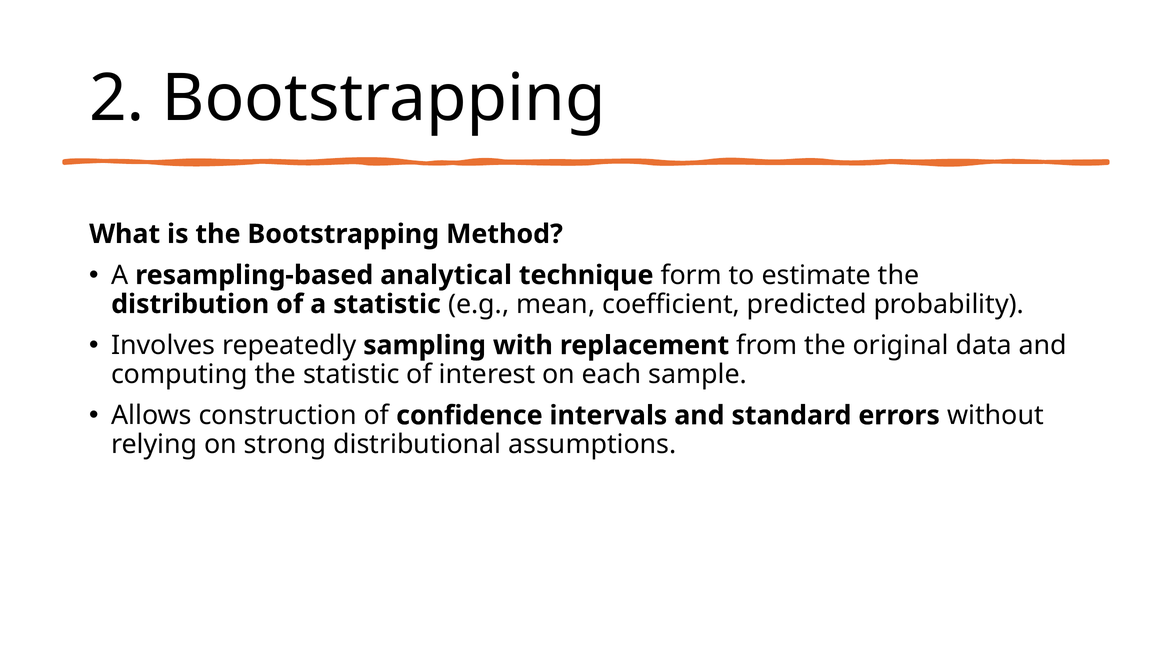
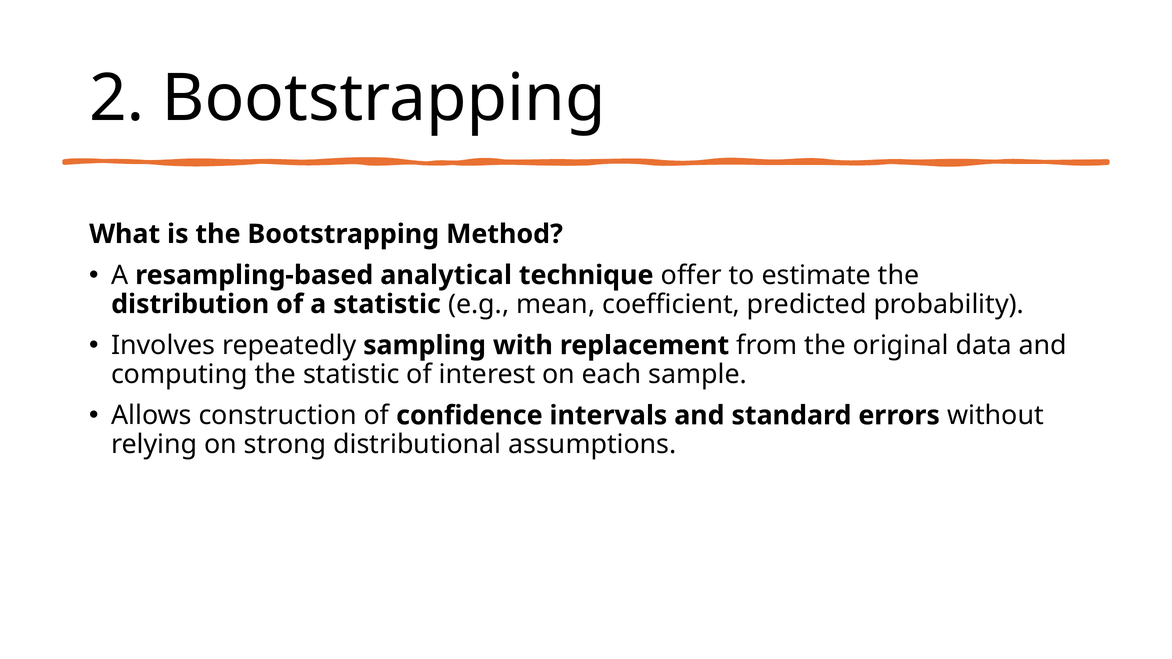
form: form -> offer (691, 275)
